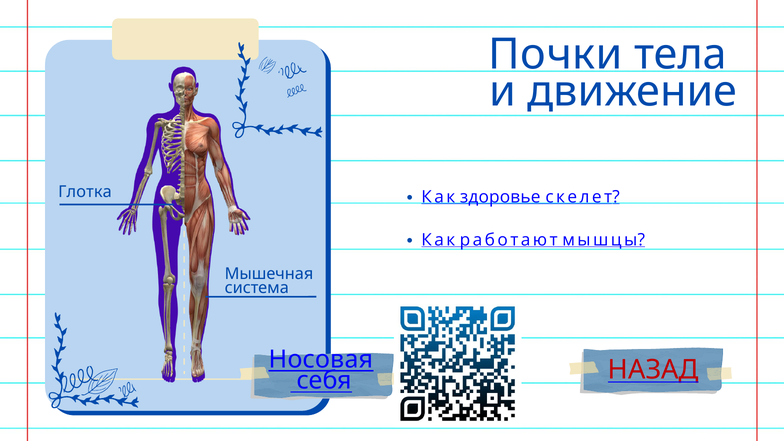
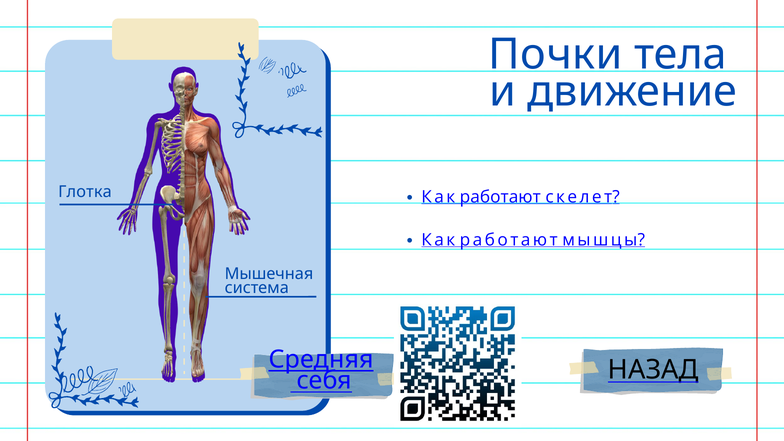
здоровье: здоровье -> работают (500, 197)
Носовая: Носовая -> Средняя (321, 359)
НАЗАД colour: red -> black (653, 370)
